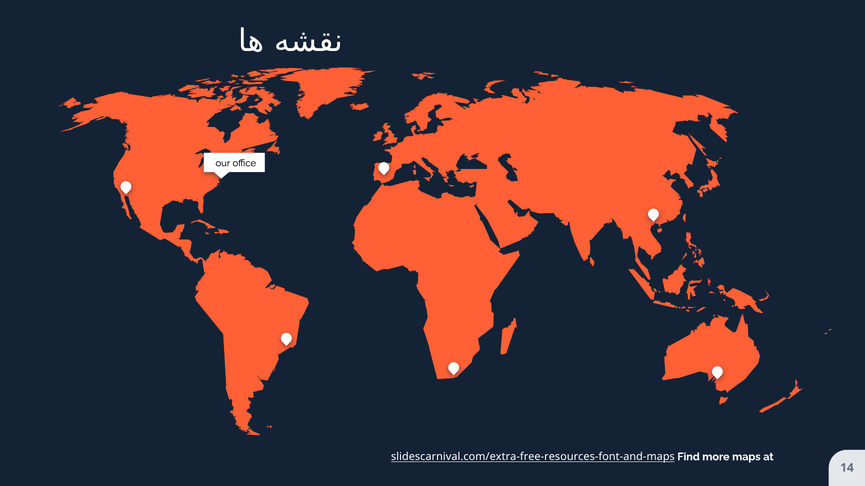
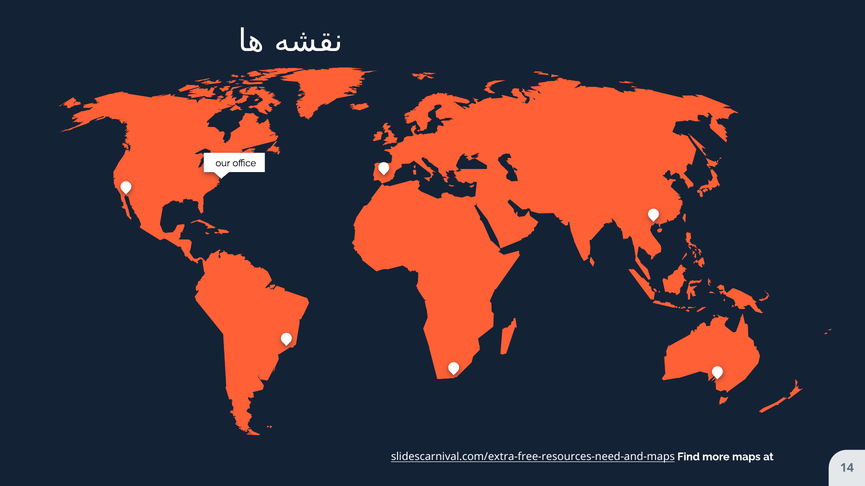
slidescarnival.com/extra-free-resources-font-and-maps: slidescarnival.com/extra-free-resources-font-and-maps -> slidescarnival.com/extra-free-resources-need-and-maps (533, 457)
